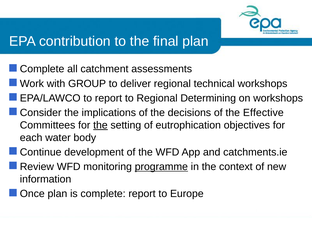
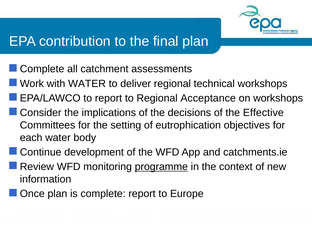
with GROUP: GROUP -> WATER (87, 84)
Determining: Determining -> Acceptance (208, 98)
the underline: present -> none (100, 125)
